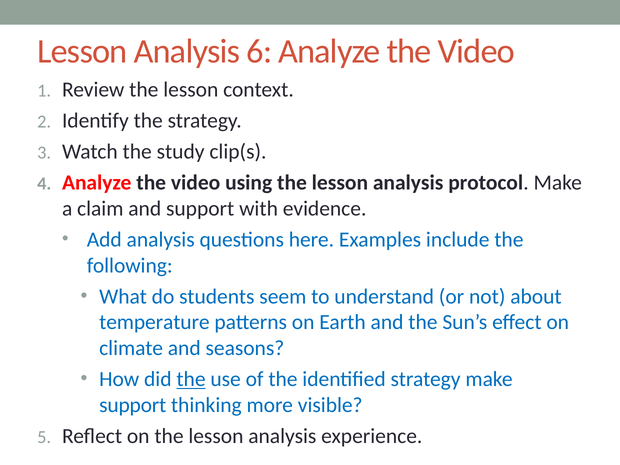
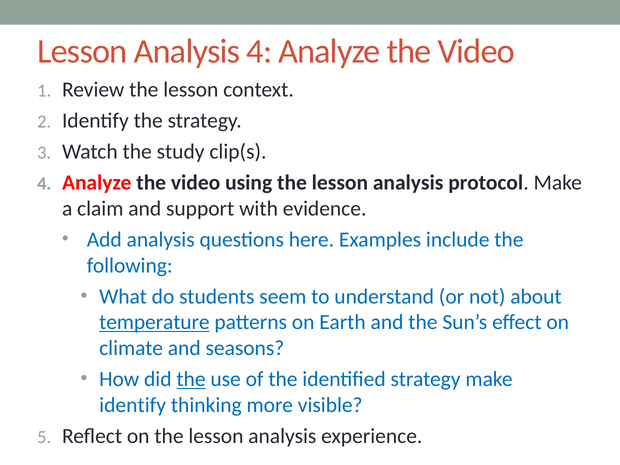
Analysis 6: 6 -> 4 (259, 51)
temperature underline: none -> present (154, 322)
support: support -> identify (133, 405)
